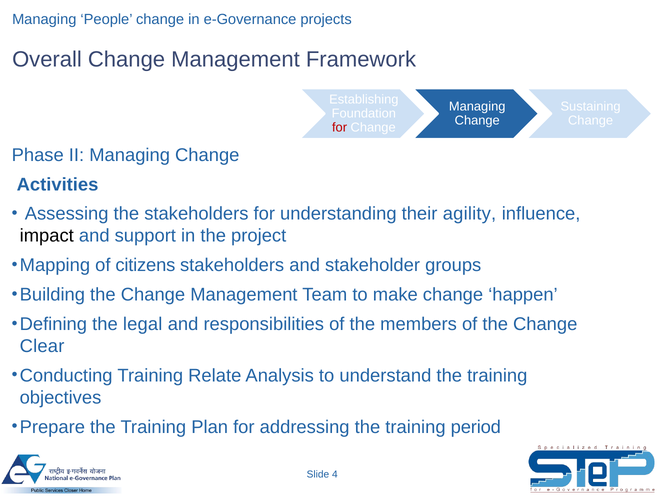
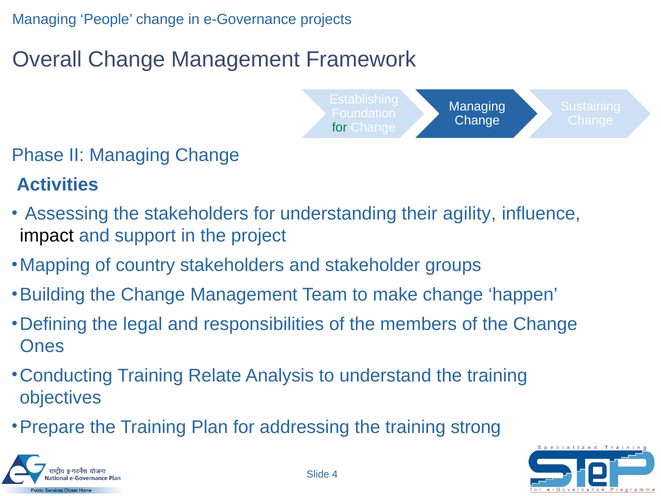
for colour: red -> green (340, 127)
citizens: citizens -> country (145, 265)
Clear: Clear -> Ones (42, 346)
period: period -> strong (476, 427)
